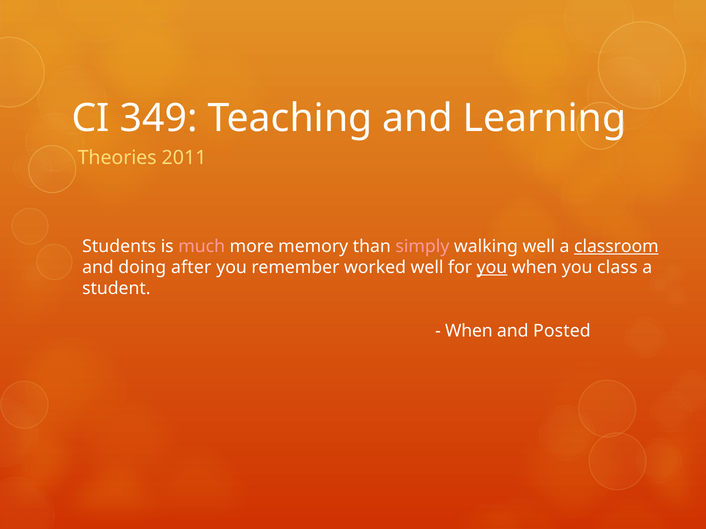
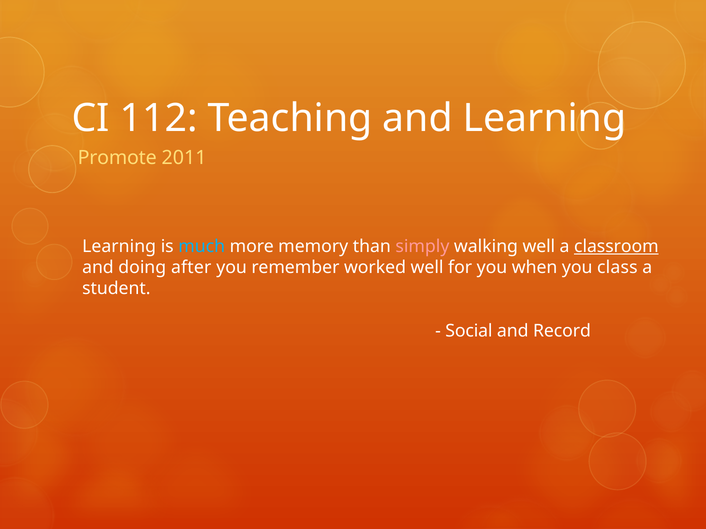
349: 349 -> 112 (159, 119)
Theories: Theories -> Promote (117, 158)
Students: Students -> Learning (119, 247)
much colour: pink -> light blue (202, 247)
you underline: present -> none (492, 268)
When: When -> Social (469, 331)
Posted: Posted -> Record (562, 331)
